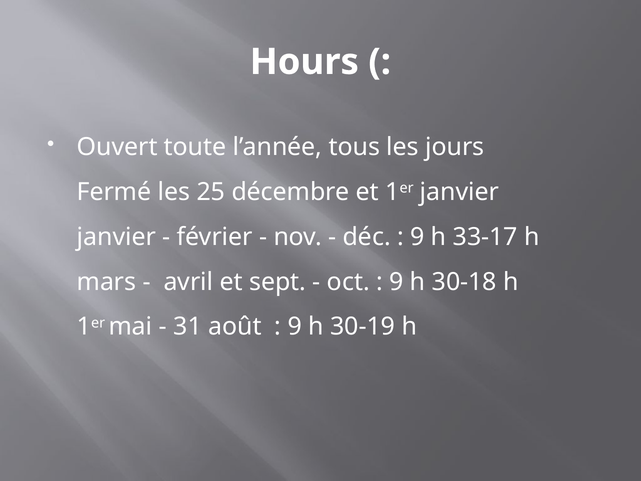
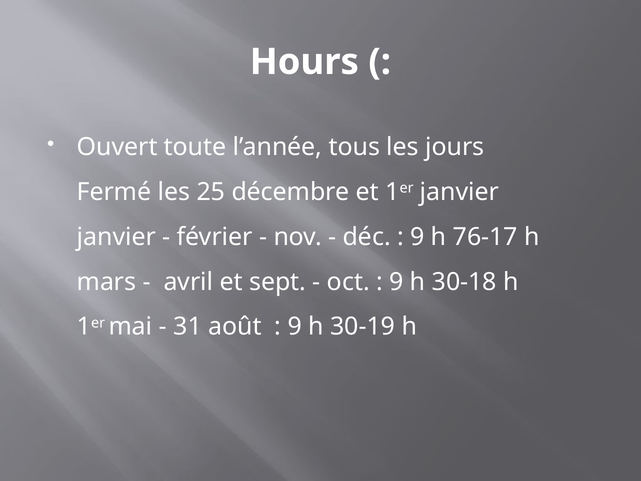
33-17: 33-17 -> 76-17 (485, 237)
